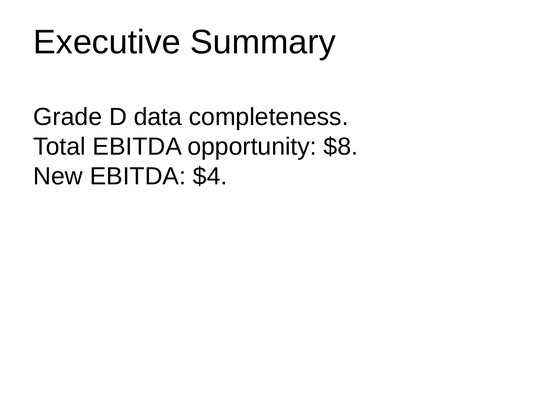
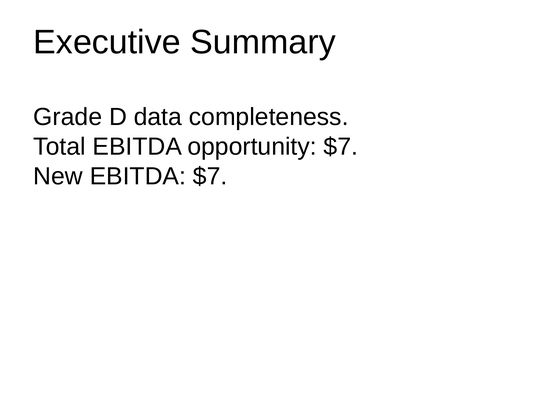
opportunity $8: $8 -> $7 (341, 147)
EBITDA $4: $4 -> $7 (210, 176)
